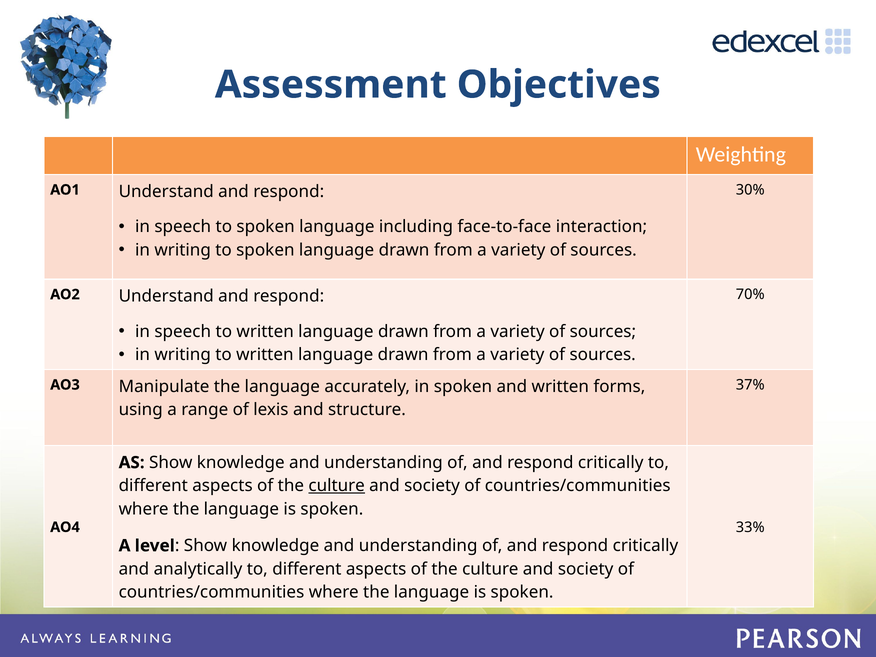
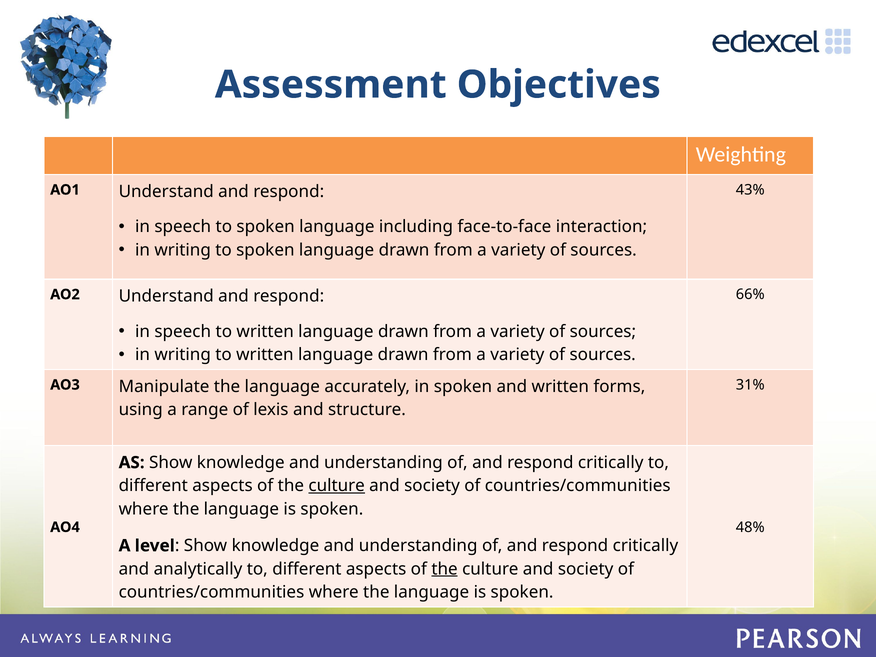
30%: 30% -> 43% (750, 190)
70%: 70% -> 66% (750, 294)
37%: 37% -> 31% (750, 385)
33%: 33% -> 48% (750, 527)
the underline: none -> present (445, 569)
